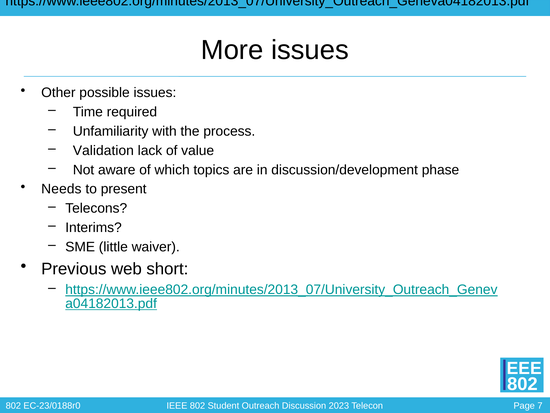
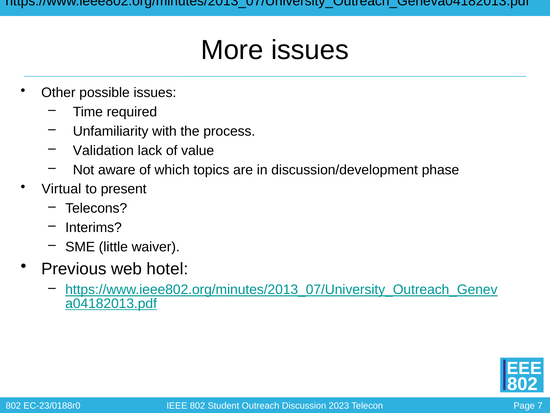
Needs: Needs -> Virtual (61, 189)
short: short -> hotel (167, 269)
